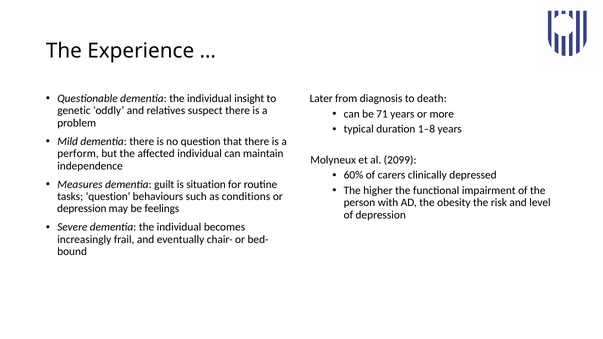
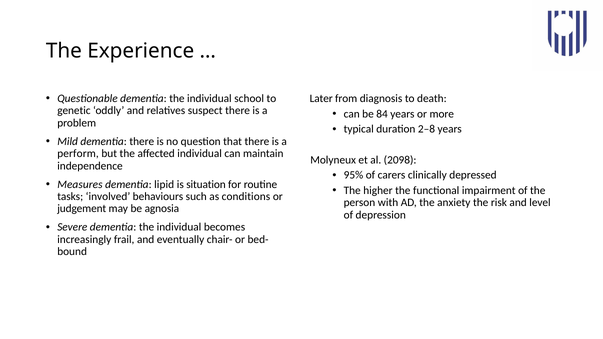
insight: insight -> school (249, 99)
71: 71 -> 84 (382, 114)
1–8: 1–8 -> 2–8 (426, 129)
2099: 2099 -> 2098 (400, 160)
60%: 60% -> 95% (353, 175)
guilt: guilt -> lipid (164, 184)
tasks question: question -> involved (108, 197)
obesity: obesity -> anxiety (454, 203)
depression: depression -> judgement (82, 209)
feelings: feelings -> agnosia (162, 209)
